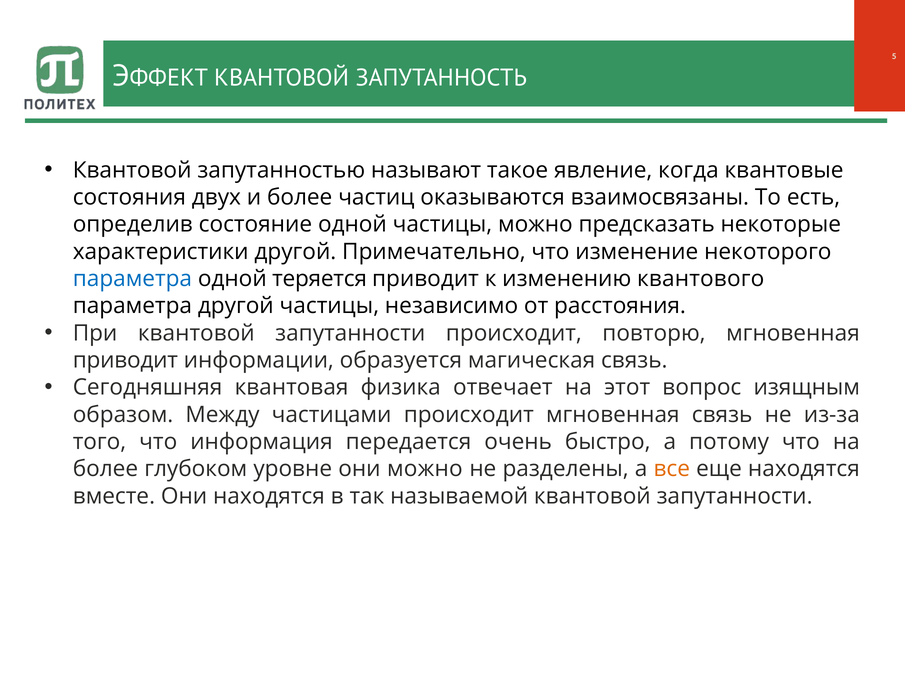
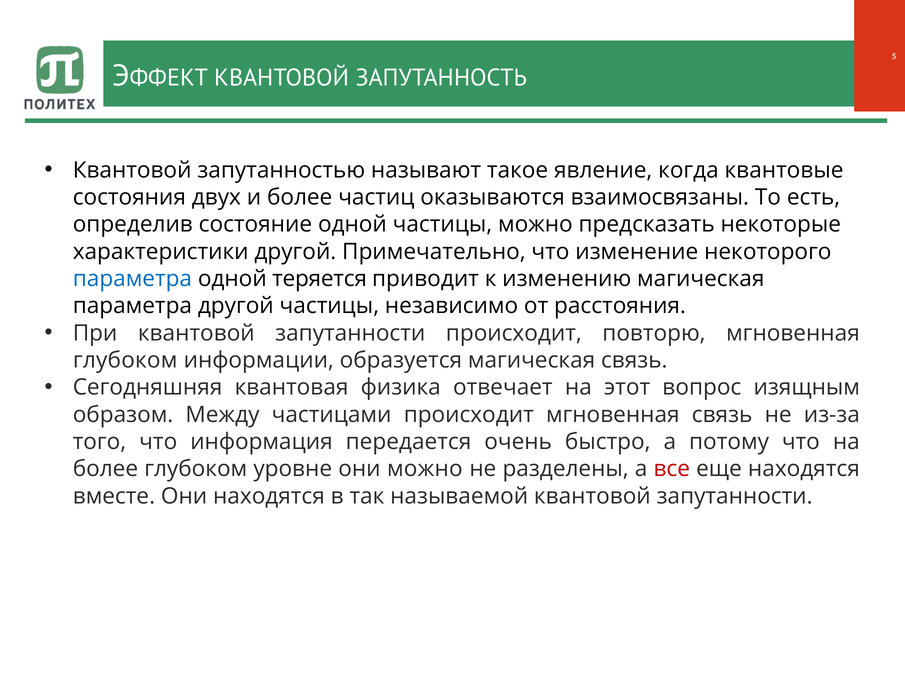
изменению квантового: квантового -> магическая (701, 279)
приводит: приводит -> глубоком (125, 360)
все colour: orange -> red (672, 469)
